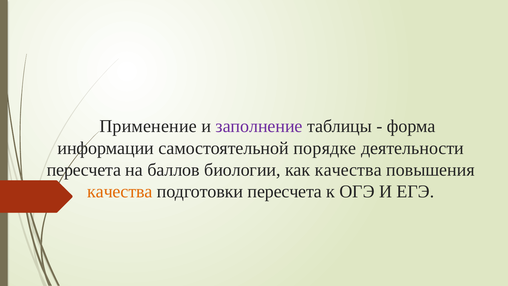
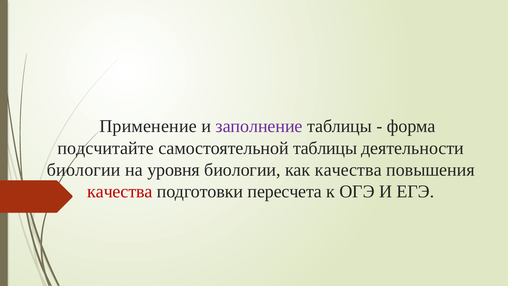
информации: информации -> подсчитайте (106, 148)
самостоятельной порядке: порядке -> таблицы (325, 148)
пересчета: пересчета -> биологии (84, 170)
баллов: баллов -> уровня (174, 170)
качества colour: orange -> red (120, 191)
